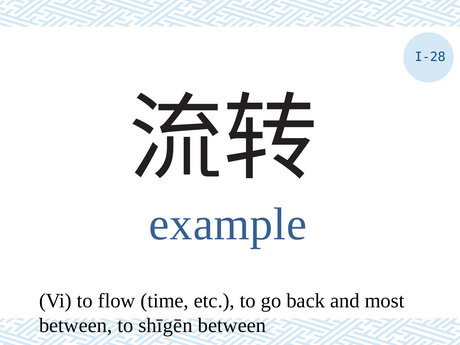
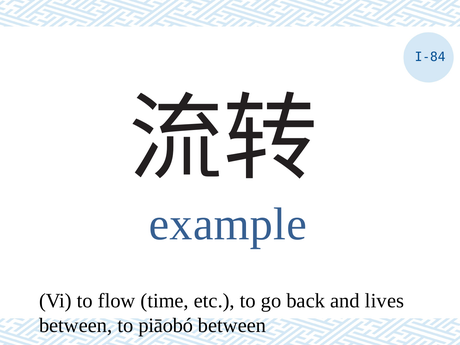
I-28: I-28 -> I-84 (430, 57)
most: most -> lives (385, 301)
shīgēn: shīgēn -> piāobó (166, 325)
